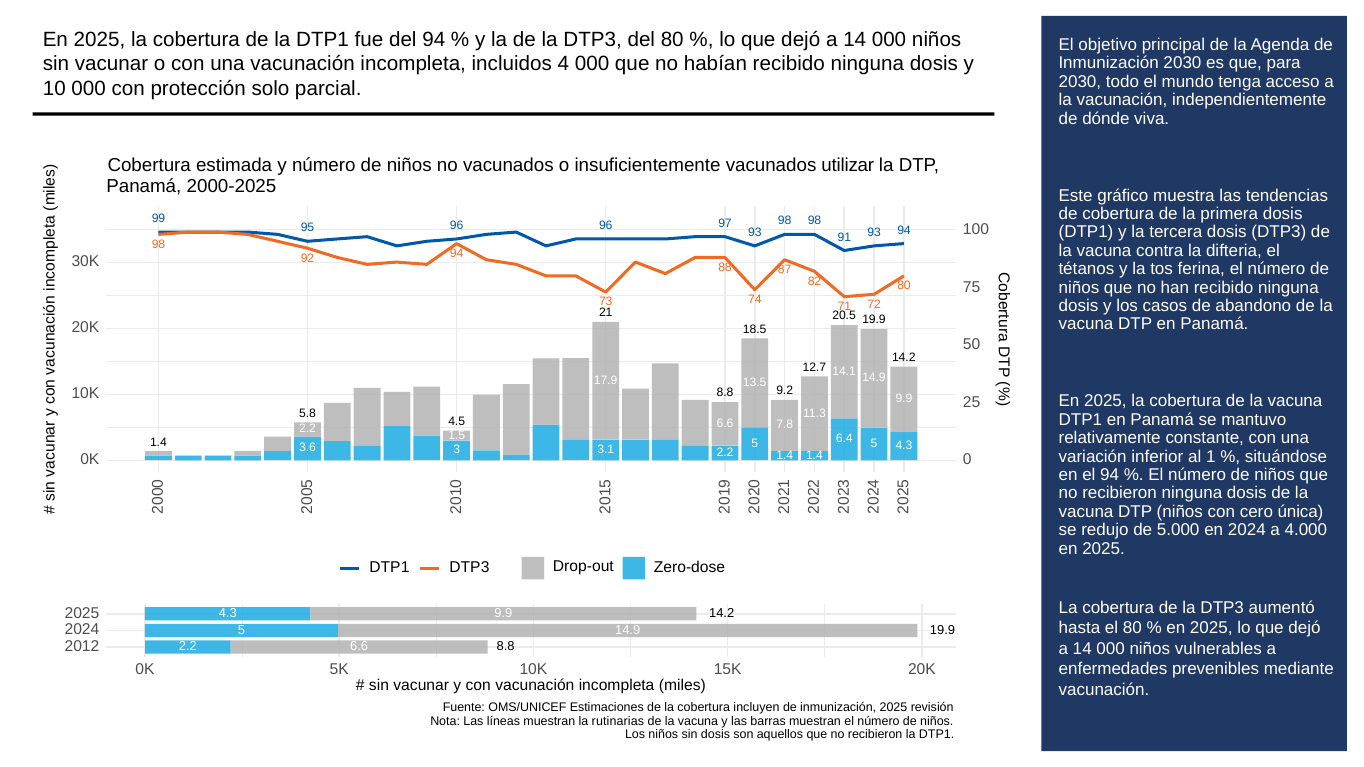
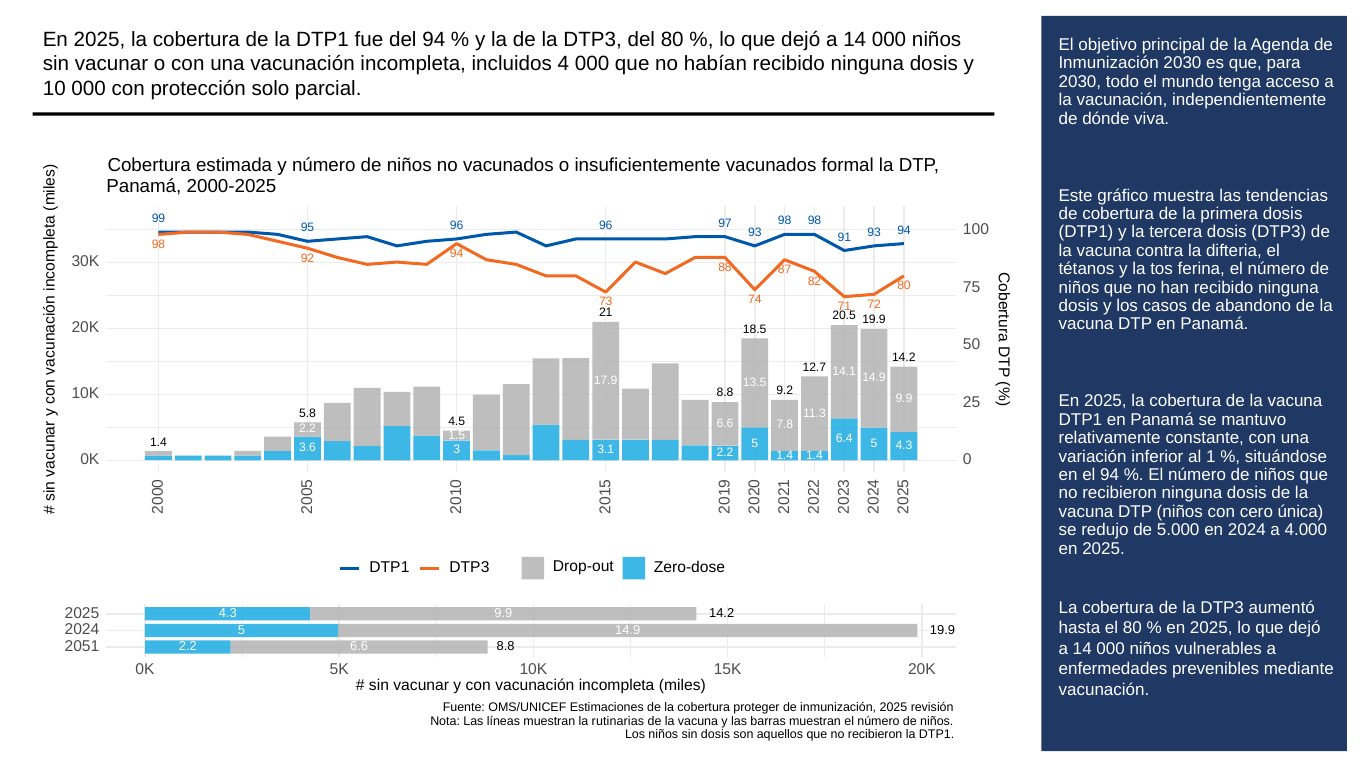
utilizar: utilizar -> formal (848, 165)
2012: 2012 -> 2051 (82, 647)
incluyen: incluyen -> proteger (757, 708)
